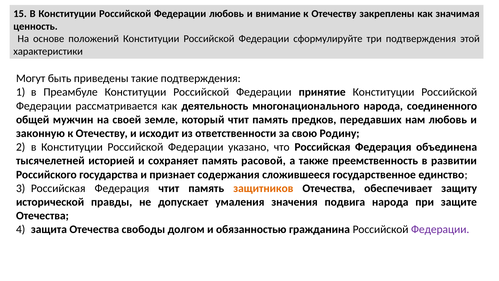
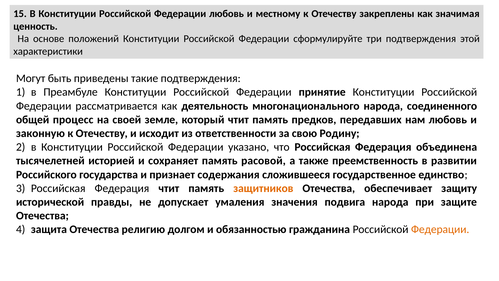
внимание: внимание -> местному (278, 14)
мужчин: мужчин -> процесс (73, 120)
свободы: свободы -> религию (143, 229)
Федерации colour: purple -> orange (440, 229)
